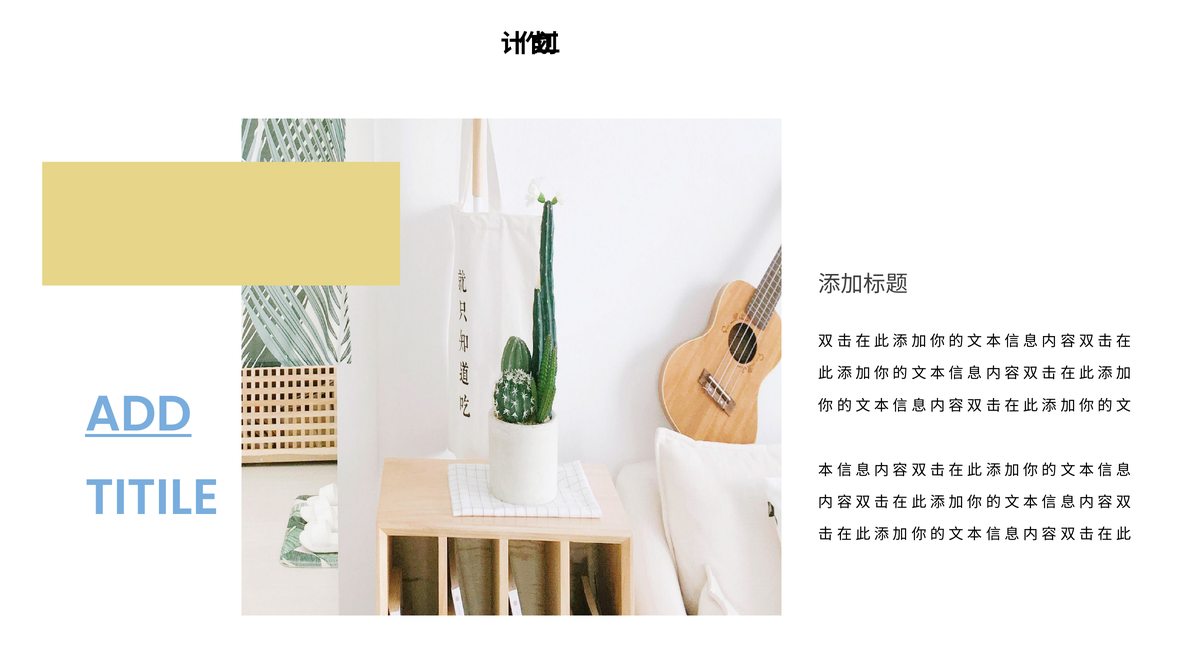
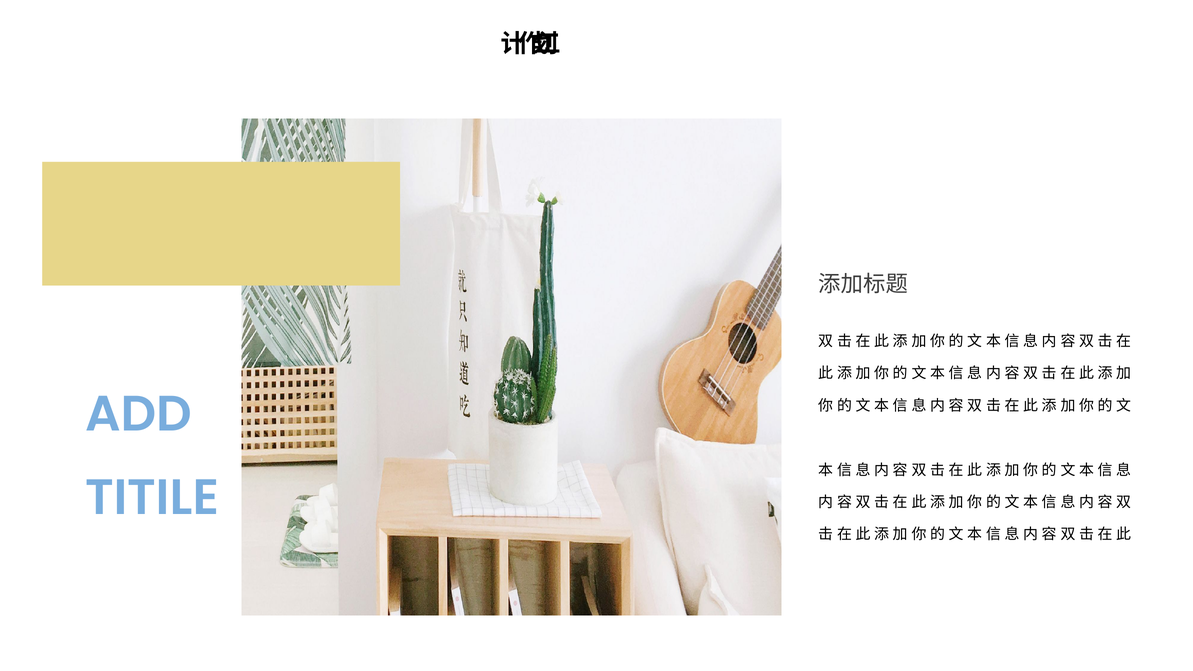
ADD underline: present -> none (138, 414)
